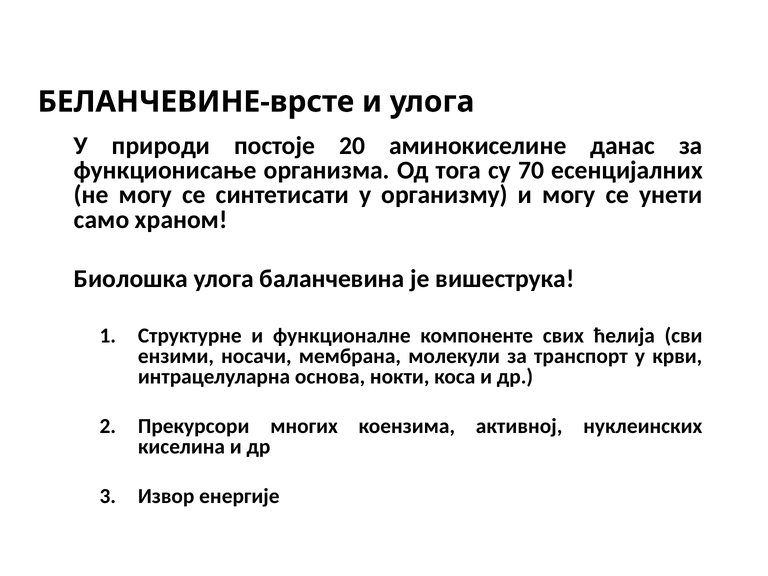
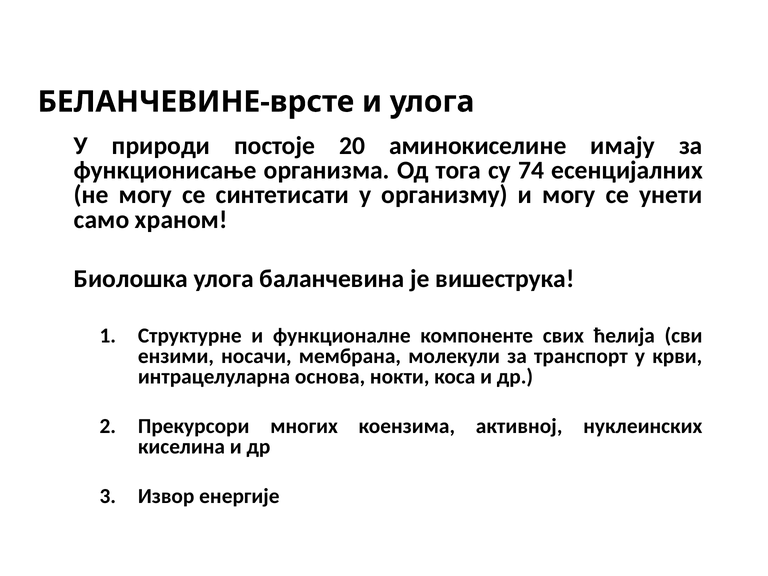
данас: данас -> имају (623, 146)
70: 70 -> 74 (531, 170)
